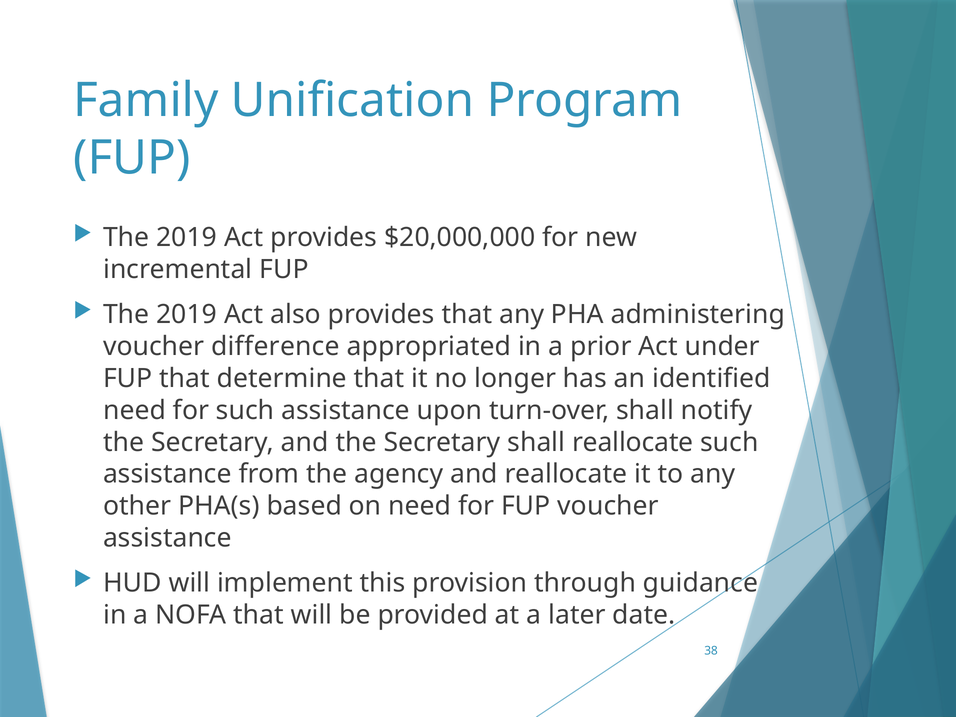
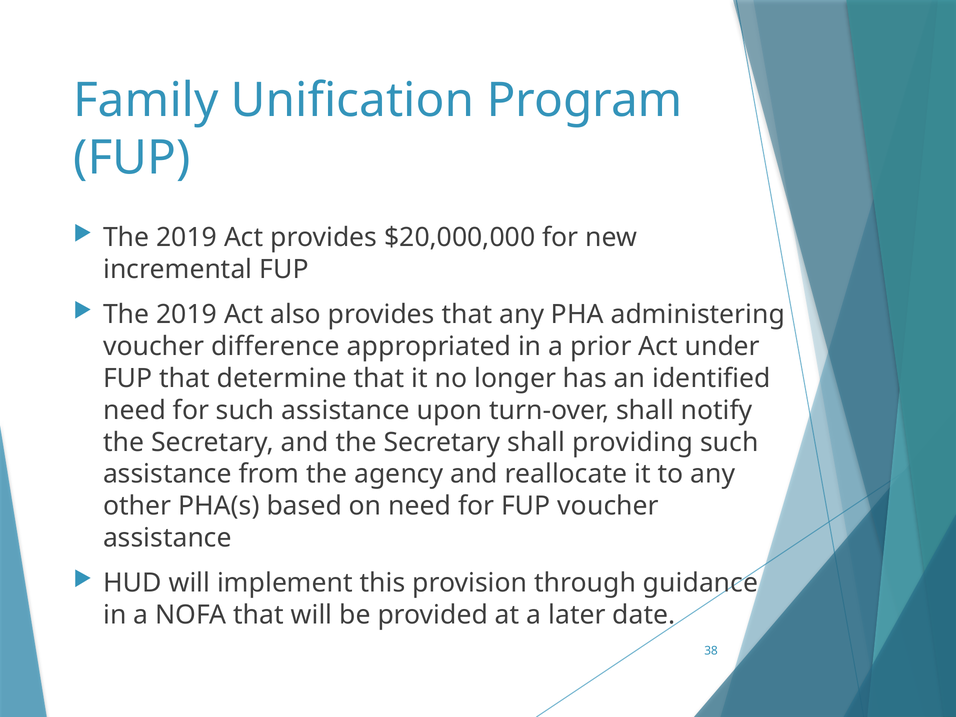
shall reallocate: reallocate -> providing (633, 442)
